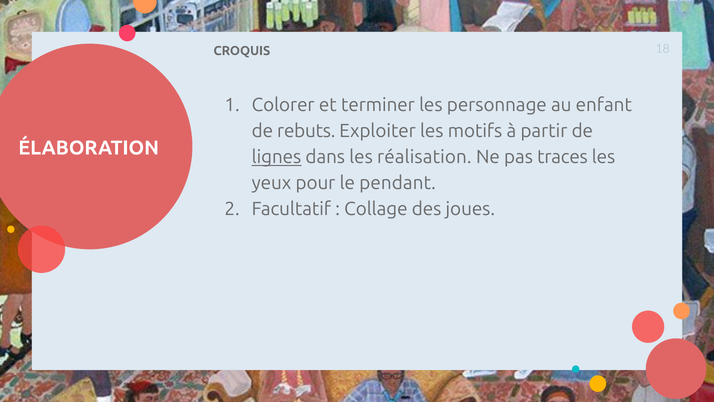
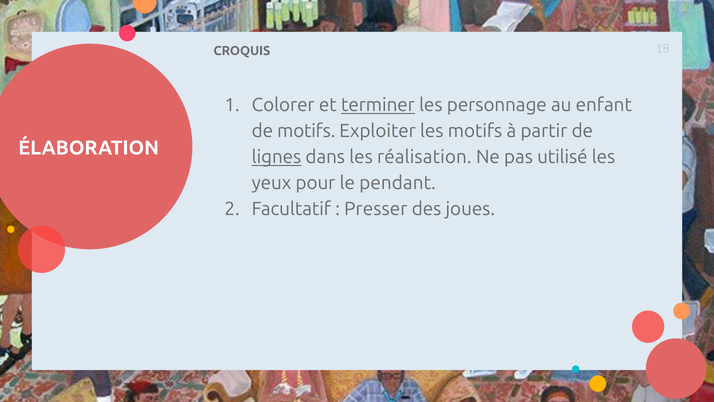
terminer underline: none -> present (378, 105)
de rebuts: rebuts -> motifs (306, 131)
traces: traces -> utilisé (562, 157)
Collage: Collage -> Presser (376, 209)
